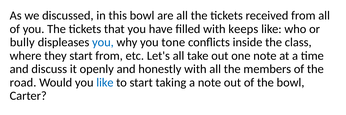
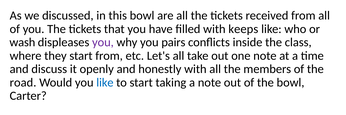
bully: bully -> wash (22, 42)
you colour: blue -> purple (103, 42)
tone: tone -> pairs (173, 42)
